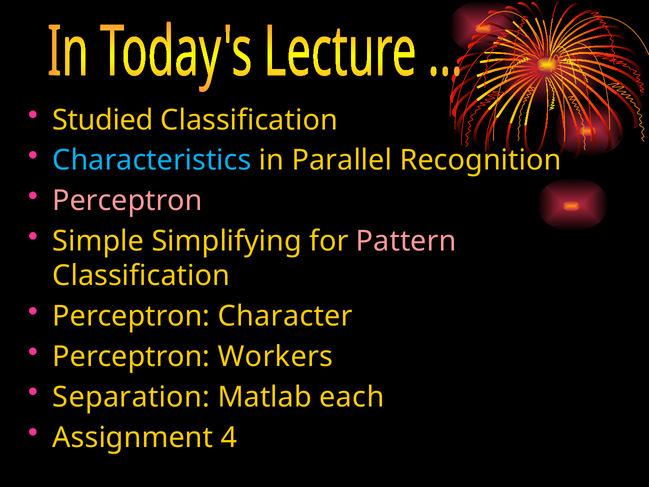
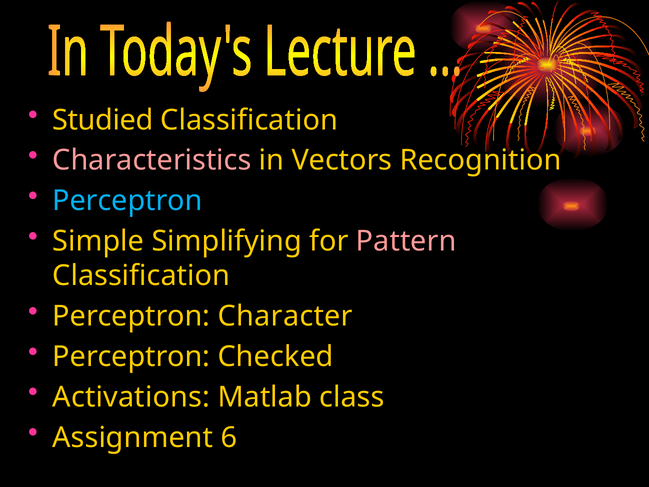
Characteristics colour: light blue -> pink (152, 160)
Parallel: Parallel -> Vectors (342, 160)
Perceptron colour: pink -> light blue (128, 201)
Workers: Workers -> Checked (276, 357)
Separation: Separation -> Activations (131, 397)
each: each -> class (352, 397)
4: 4 -> 6 (229, 437)
